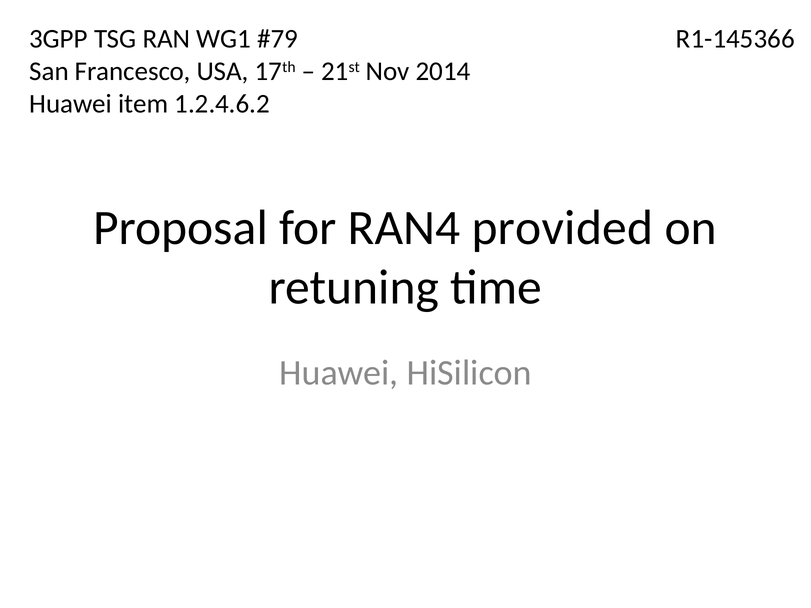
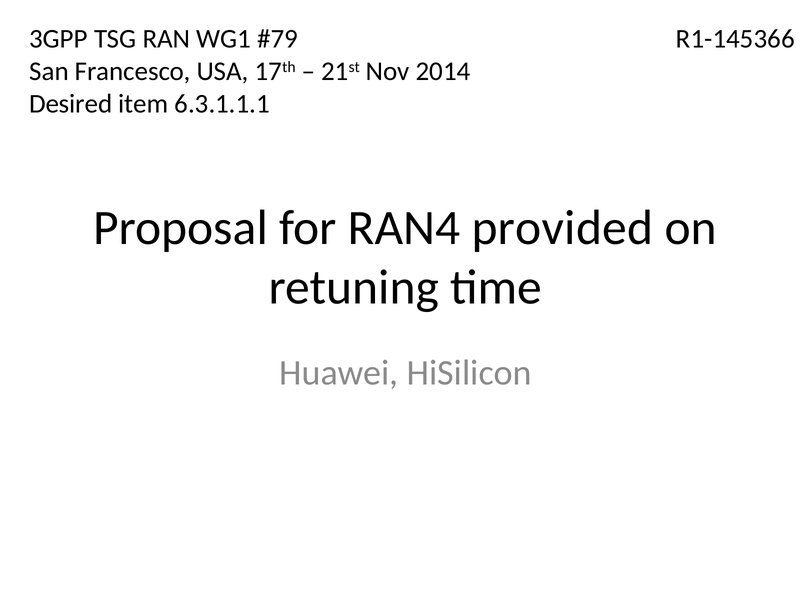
Huawei: Huawei -> Desired (71, 104)
1.2.4.6.2: 1.2.4.6.2 -> 6.3.1.1.1 (222, 104)
